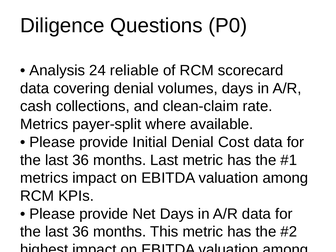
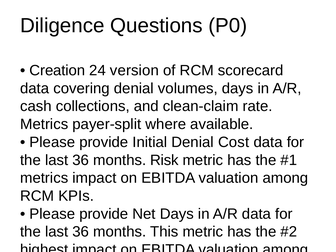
Analysis: Analysis -> Creation (57, 70)
reliable: reliable -> version (134, 70)
months Last: Last -> Risk (164, 160)
